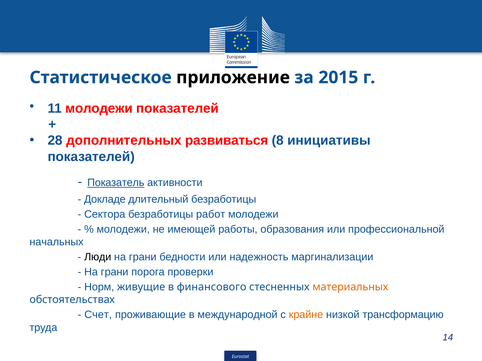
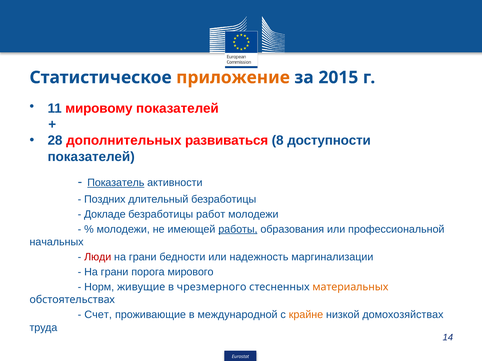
приложение colour: black -> orange (233, 78)
11 молодежи: молодежи -> мировому (99, 109)
инициативы: инициативы -> доступности (329, 141)
Докладе: Докладе -> Поздних (105, 200)
Сектора: Сектора -> Докладе (105, 215)
работы underline: none -> present (238, 229)
Люди colour: black -> red (98, 257)
проверки: проверки -> мирового (191, 272)
финансового: финансового -> чрезмерного (212, 287)
трансформацию: трансформацию -> домохозяйствах (403, 315)
